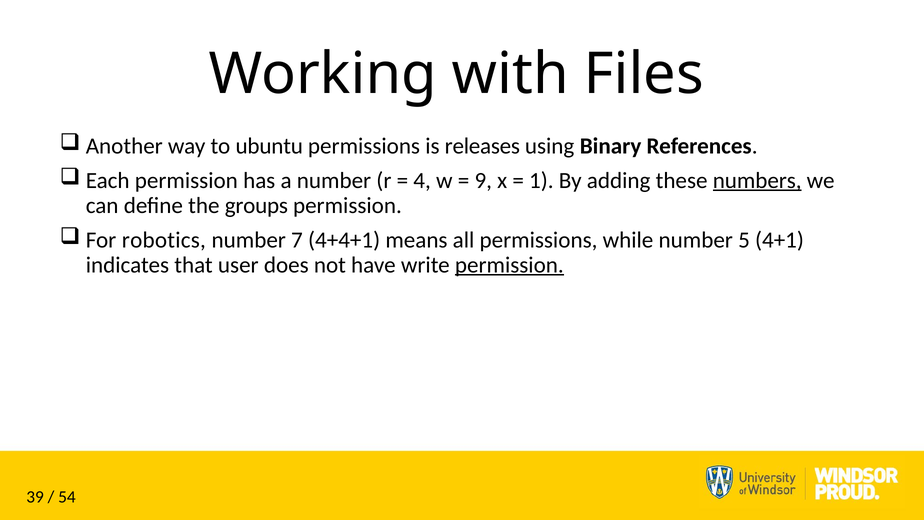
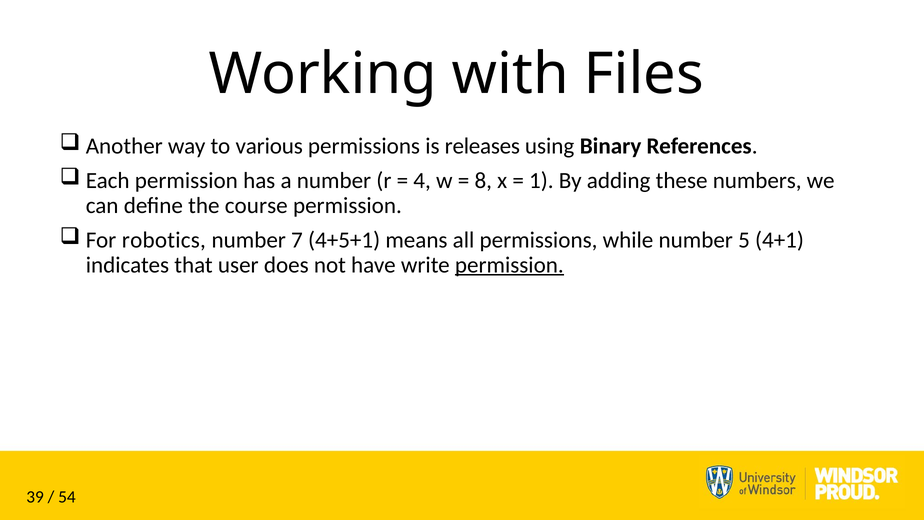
ubuntu: ubuntu -> various (269, 146)
9: 9 -> 8 (483, 180)
numbers underline: present -> none (757, 180)
groups: groups -> course (256, 205)
4+4+1: 4+4+1 -> 4+5+1 (344, 240)
